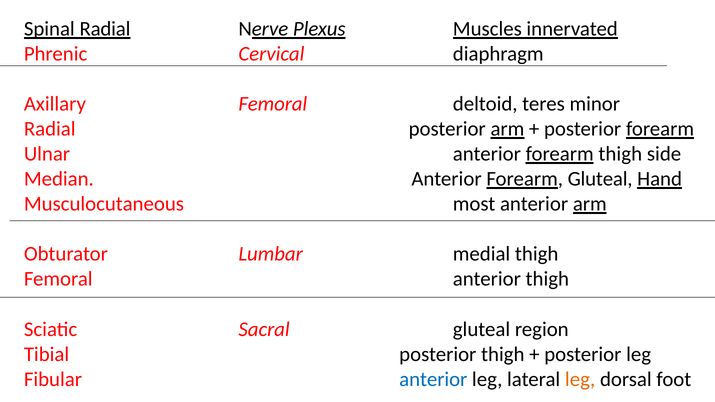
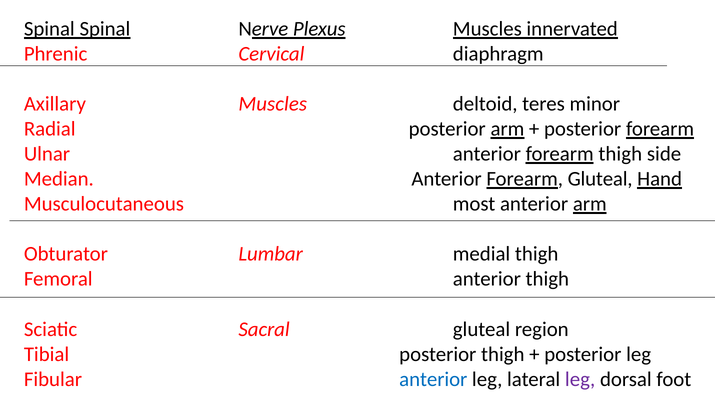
Spinal Radial: Radial -> Spinal (105, 29)
Axillary Femoral: Femoral -> Muscles (273, 104)
leg colour: orange -> purple (580, 379)
